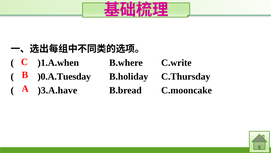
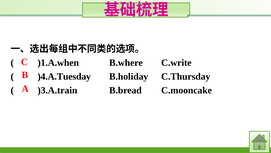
)0.A.Tuesday: )0.A.Tuesday -> )4.A.Tuesday (64, 76)
)3.A.have: )3.A.have -> )3.A.train (57, 90)
